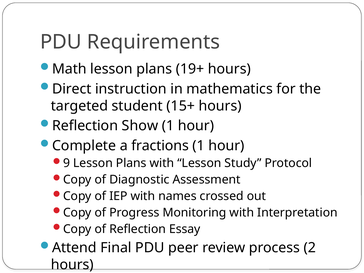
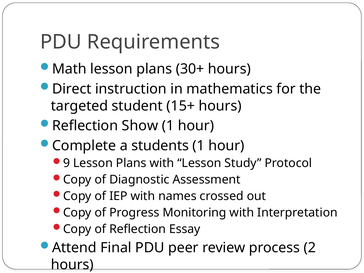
19+: 19+ -> 30+ (190, 69)
fractions: fractions -> students (160, 146)
